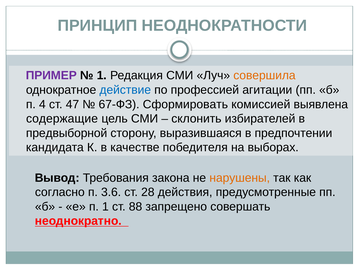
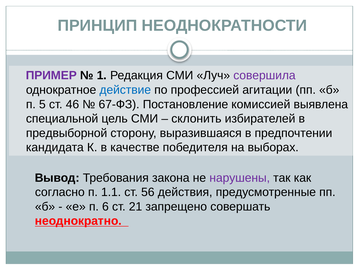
совершила colour: orange -> purple (264, 75)
4: 4 -> 5 (42, 104)
47: 47 -> 46 (72, 104)
Сформировать: Сформировать -> Постановление (185, 104)
содержащие: содержащие -> специальной (62, 118)
нарушены colour: orange -> purple (240, 177)
3.6: 3.6 -> 1.1 (111, 192)
28: 28 -> 56 (148, 192)
п 1: 1 -> 6 (105, 206)
88: 88 -> 21 (135, 206)
